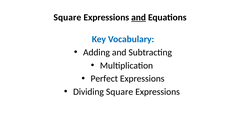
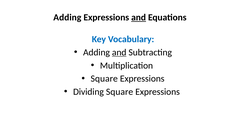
Square: Square -> Adding (67, 17)
and underline: none -> present (119, 52)
Perfect: Perfect -> Square (104, 79)
